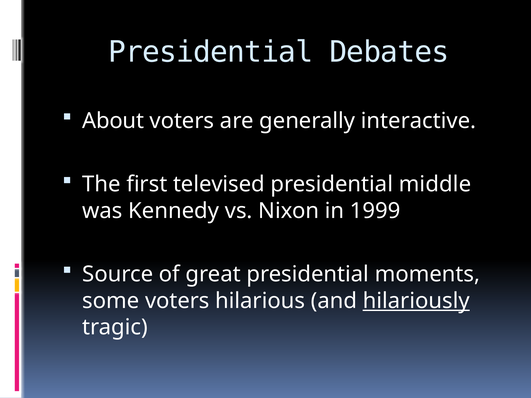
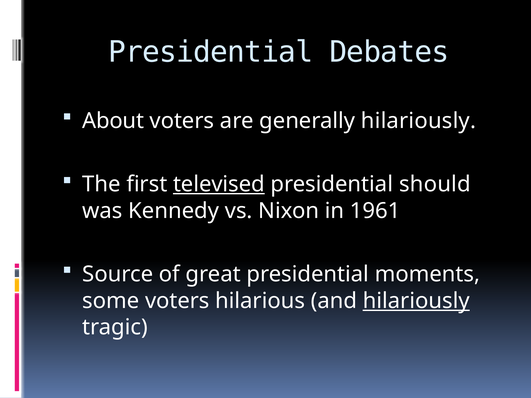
generally interactive: interactive -> hilariously (418, 121)
televised underline: none -> present (219, 184)
middle: middle -> should (435, 184)
1999: 1999 -> 1961 (375, 211)
